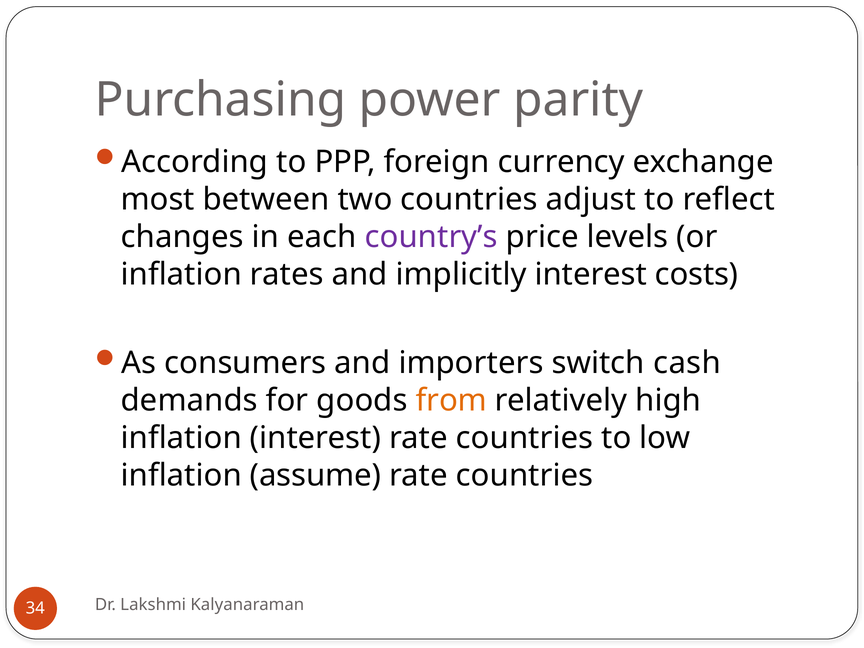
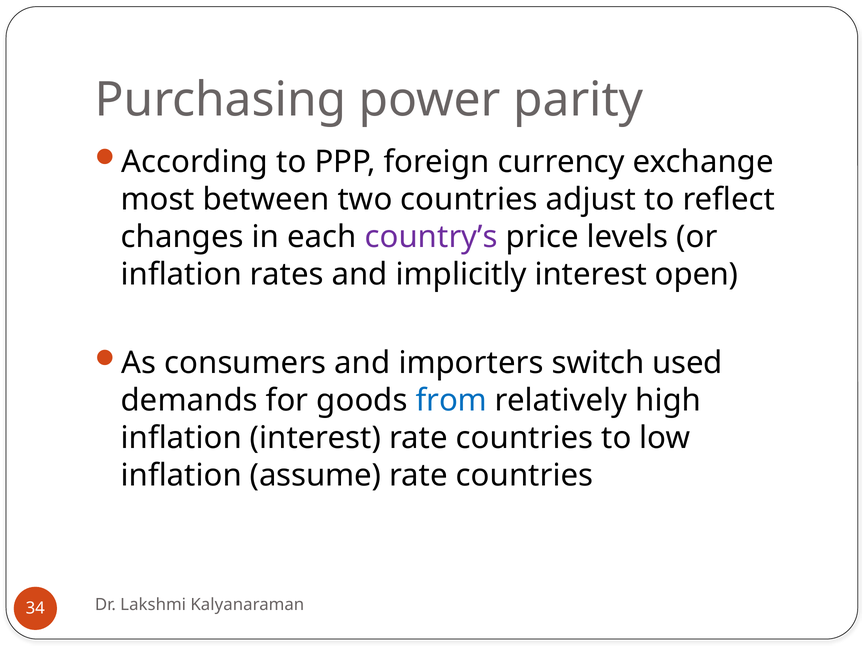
costs: costs -> open (697, 274)
cash: cash -> used (687, 363)
from colour: orange -> blue (451, 400)
